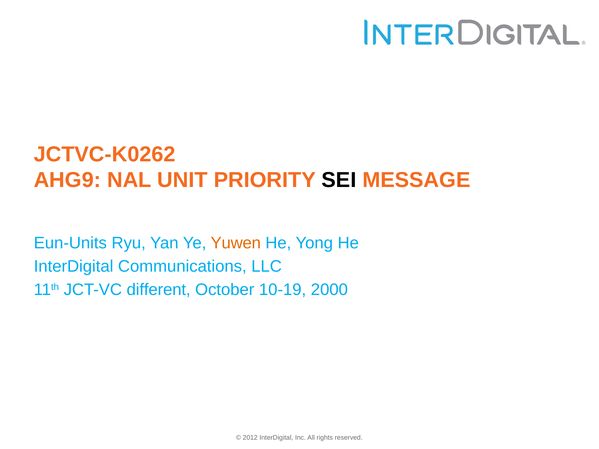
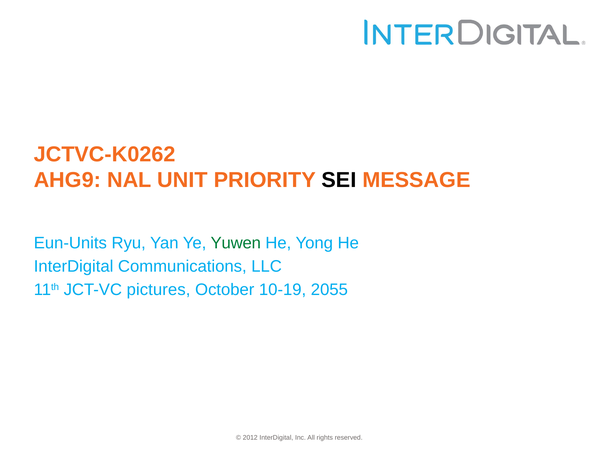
Yuwen colour: orange -> green (236, 243)
different: different -> pictures (159, 290)
2000: 2000 -> 2055 (329, 290)
